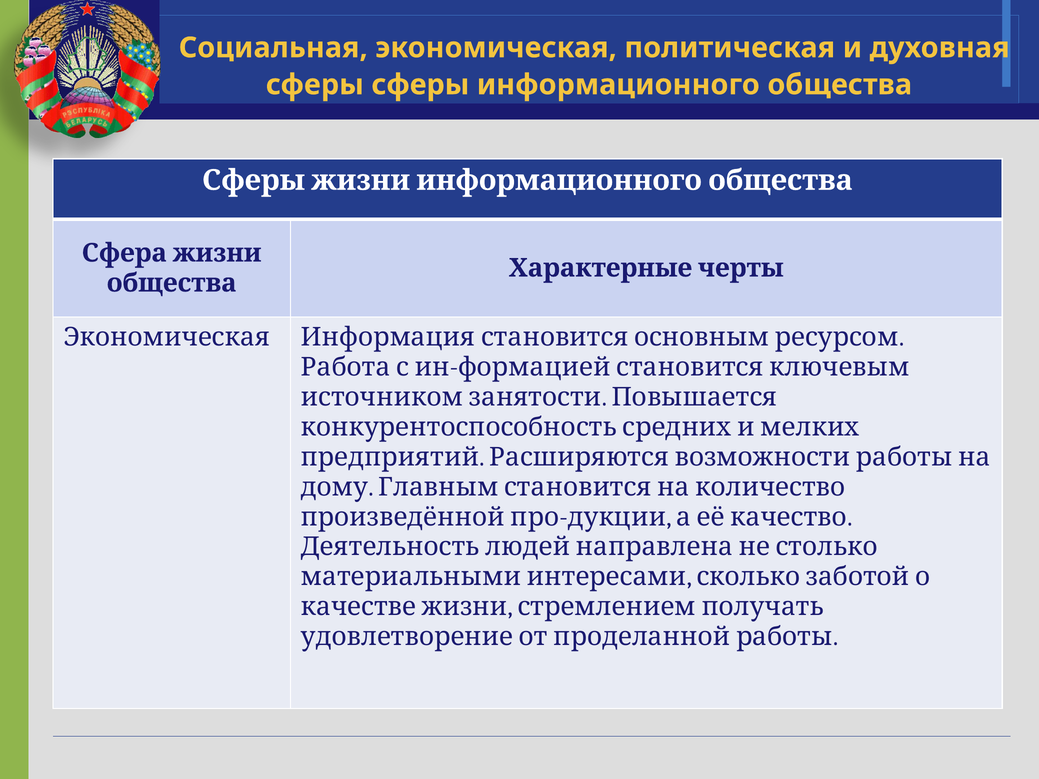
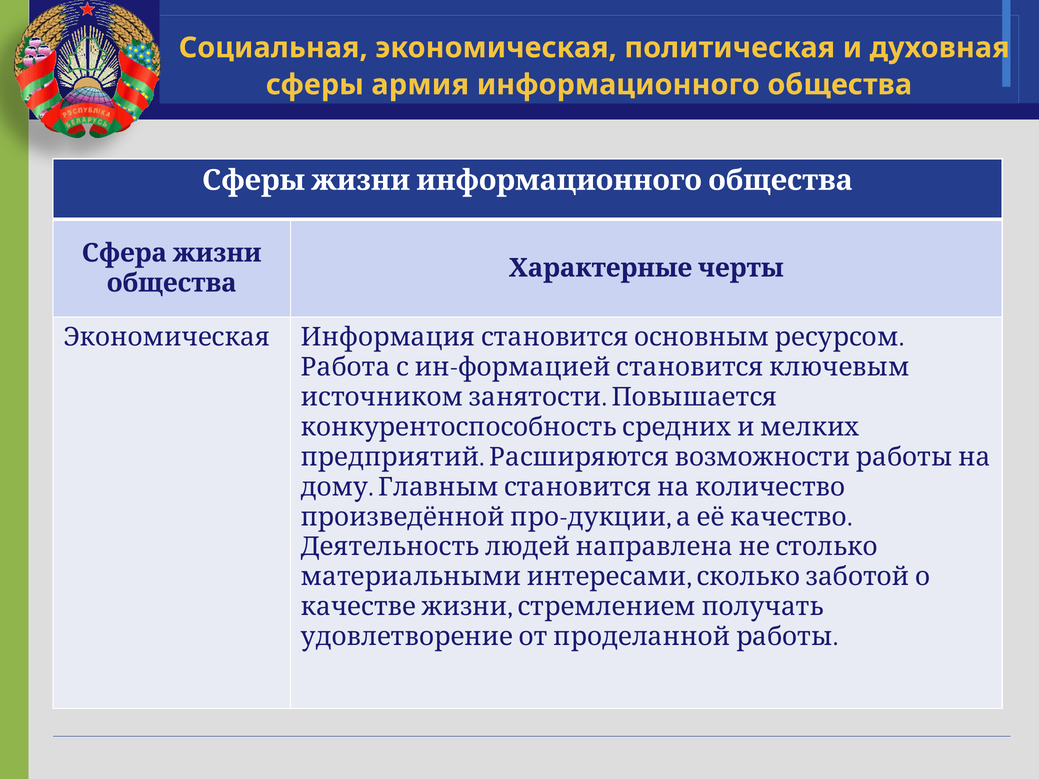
сферы сферы: сферы -> армия (420, 85)
